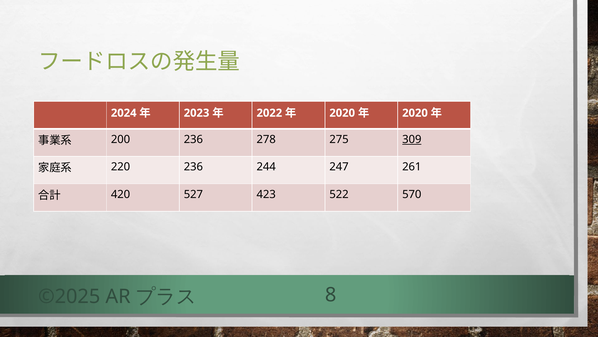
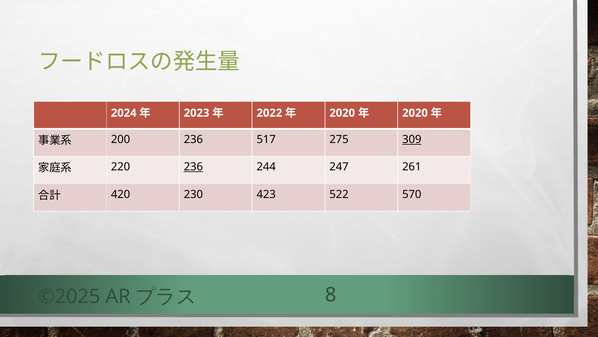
278: 278 -> 517 (266, 139)
236 underline: none -> present (193, 167)
527: 527 -> 230 (193, 194)
